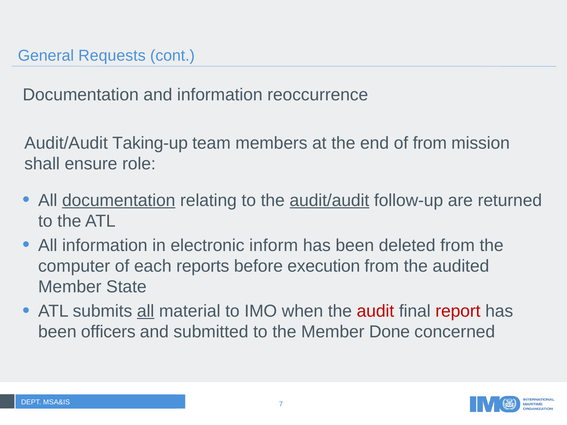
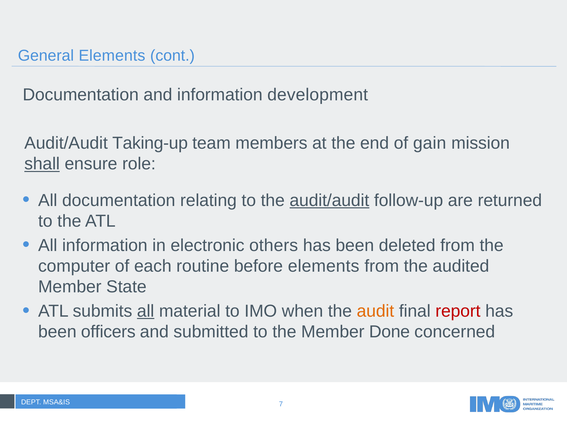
General Requests: Requests -> Elements (112, 56)
reoccurrence: reoccurrence -> development (318, 95)
of from: from -> gain (430, 143)
shall underline: none -> present (42, 164)
documentation underline: present -> none (119, 200)
inform: inform -> others (274, 245)
reports: reports -> routine (203, 266)
before execution: execution -> elements (324, 266)
audit colour: red -> orange (375, 311)
